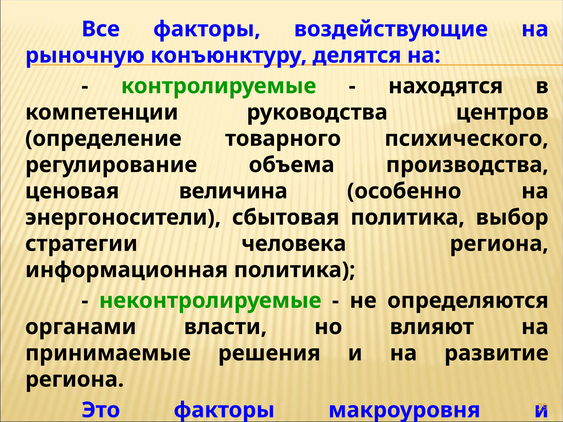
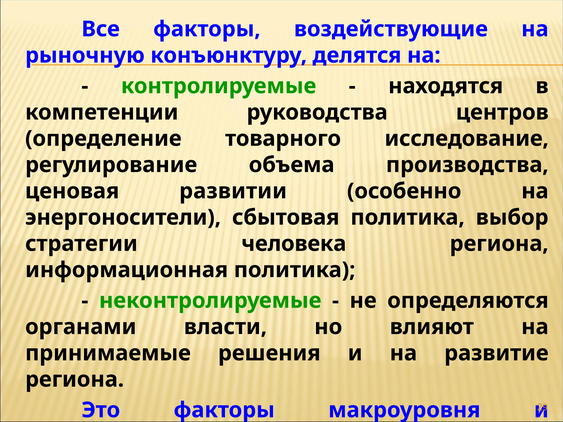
психического: психического -> исследование (467, 139)
величина: величина -> развитии (233, 191)
